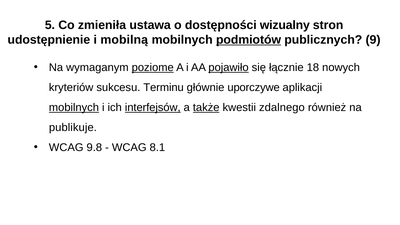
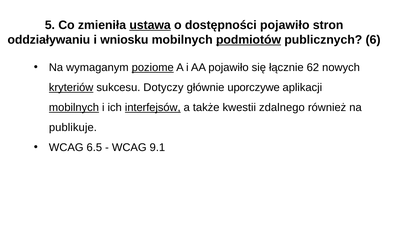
ustawa underline: none -> present (150, 25)
dostępności wizualny: wizualny -> pojawiło (285, 25)
udostępnienie: udostępnienie -> oddziaływaniu (49, 40)
mobilną: mobilną -> wniosku (124, 40)
9: 9 -> 6 (373, 40)
pojawiło underline: present -> none (229, 68)
18: 18 -> 62 (313, 68)
kryteriów underline: none -> present (71, 88)
Terminu: Terminu -> Dotyczy (163, 88)
także underline: present -> none (206, 108)
9.8: 9.8 -> 6.5 (94, 148)
8.1: 8.1 -> 9.1 (157, 148)
